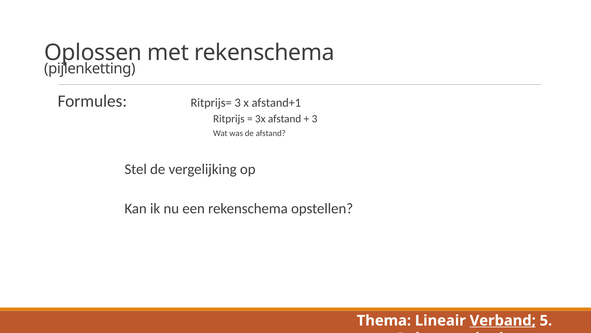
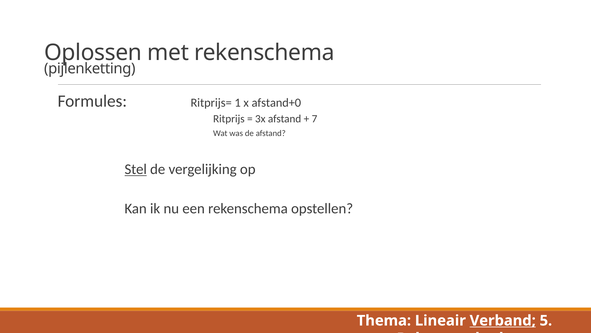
Ritprijs= 3: 3 -> 1 (238, 102)
afstand+1: afstand+1 -> afstand+0 (276, 102)
3: 3 -> 7 (314, 119)
Stel underline: none -> present (136, 169)
